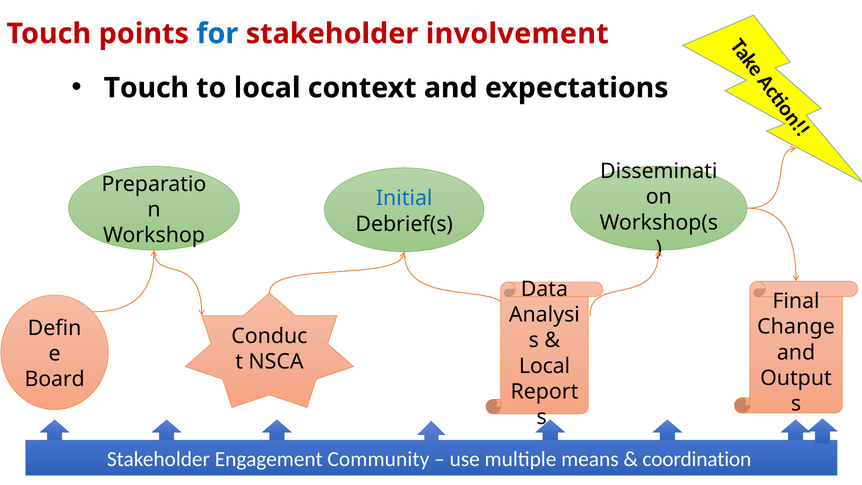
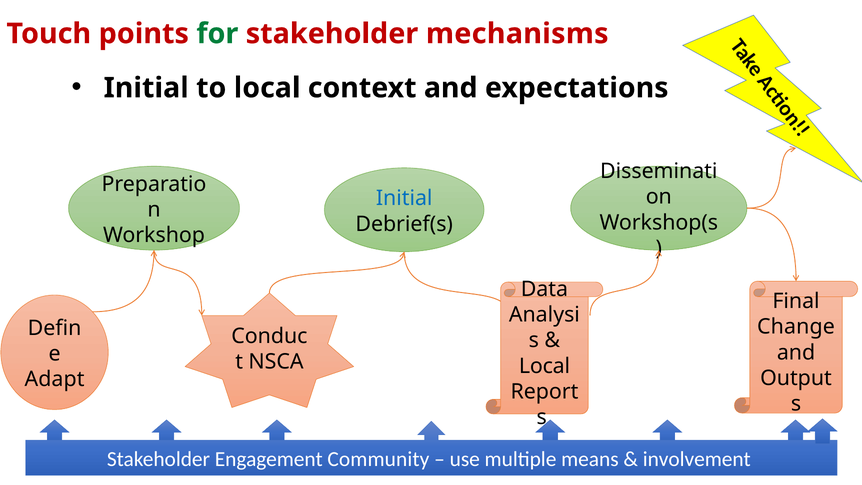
for colour: blue -> green (217, 34)
involvement: involvement -> mechanisms (517, 34)
Touch: Touch -> Initial (146, 88)
Board: Board -> Adapt (55, 379)
coordination: coordination -> involvement (697, 459)
